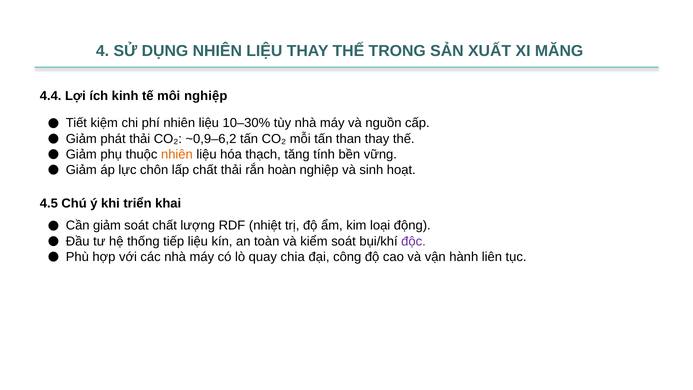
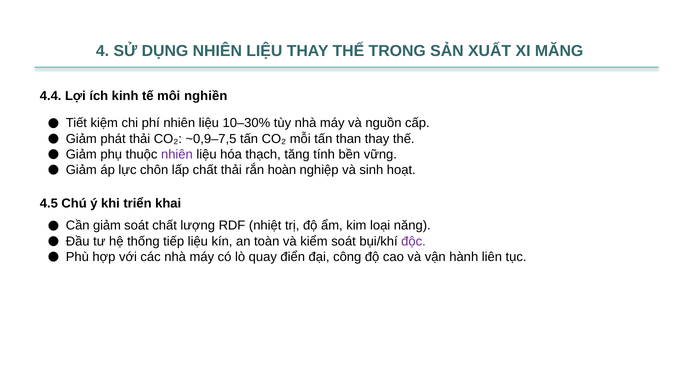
môi nghiệp: nghiệp -> nghiền (206, 96)
~0,9–6,2: ~0,9–6,2 -> ~0,9–7,5 (211, 139)
nhiên colour: orange -> purple (177, 154)
động: động -> năng (412, 226)
chia: chia -> điển (293, 257)
